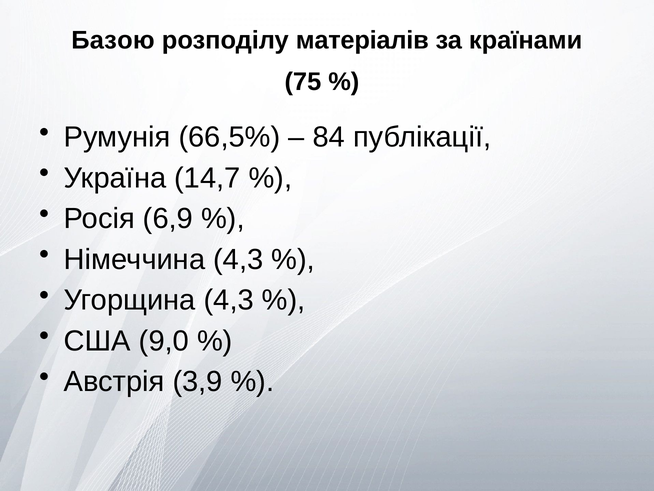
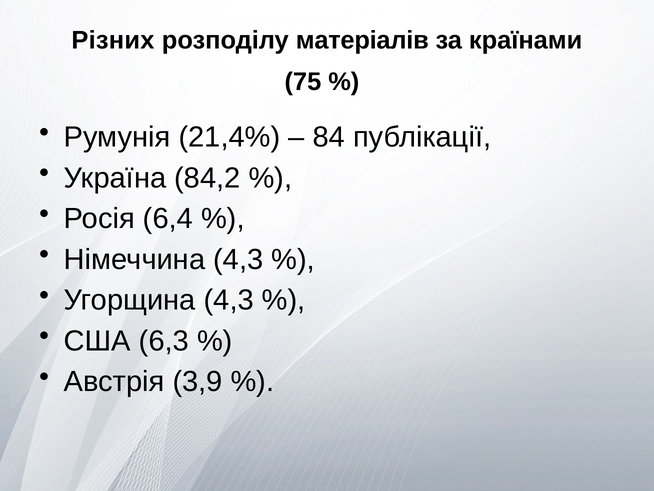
Базою: Базою -> Різних (113, 40)
66,5%: 66,5% -> 21,4% (229, 137)
14,7: 14,7 -> 84,2 (207, 178)
6,9: 6,9 -> 6,4 (168, 219)
9,0: 9,0 -> 6,3 (164, 341)
